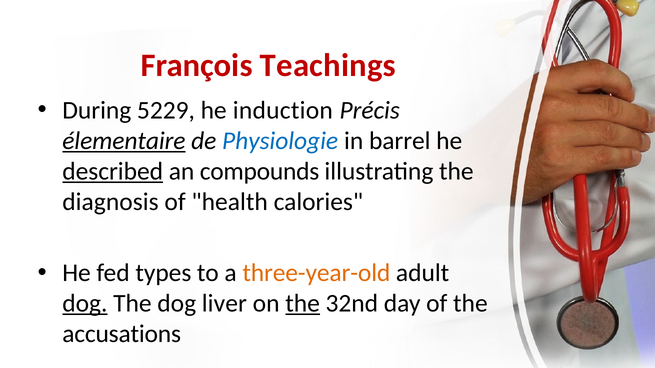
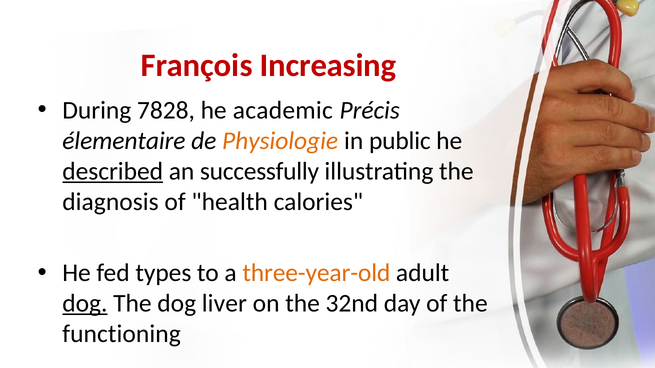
Teachings: Teachings -> Increasing (328, 66)
5229: 5229 -> 7828 (166, 110)
induction: induction -> academic (283, 110)
élementaire underline: present -> none (124, 141)
Physiologie colour: blue -> orange (280, 141)
barrel: barrel -> public (400, 141)
compounds: compounds -> successfully (260, 171)
the underline: present -> none (303, 304)
accusations: accusations -> functioning (122, 334)
